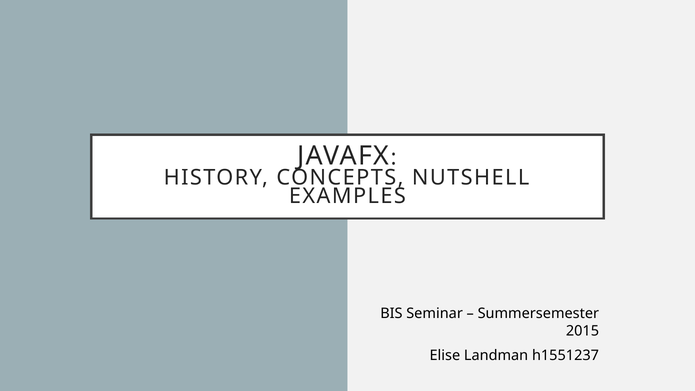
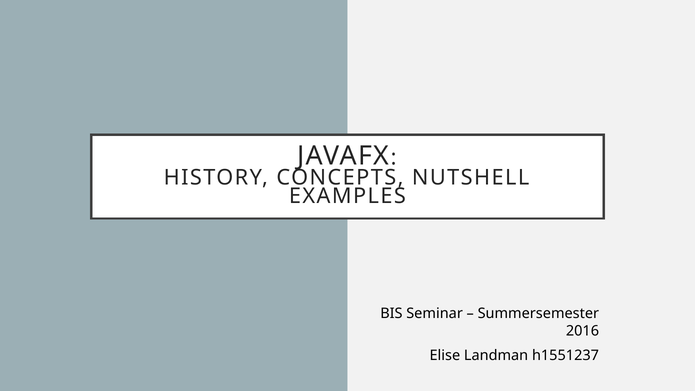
2015: 2015 -> 2016 (582, 331)
